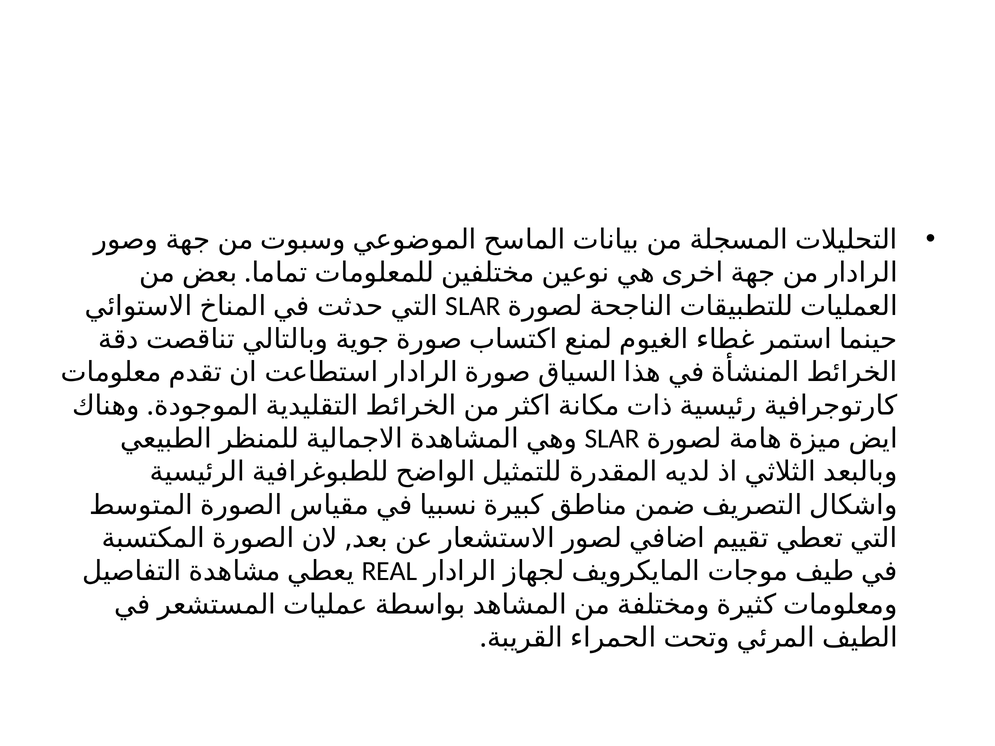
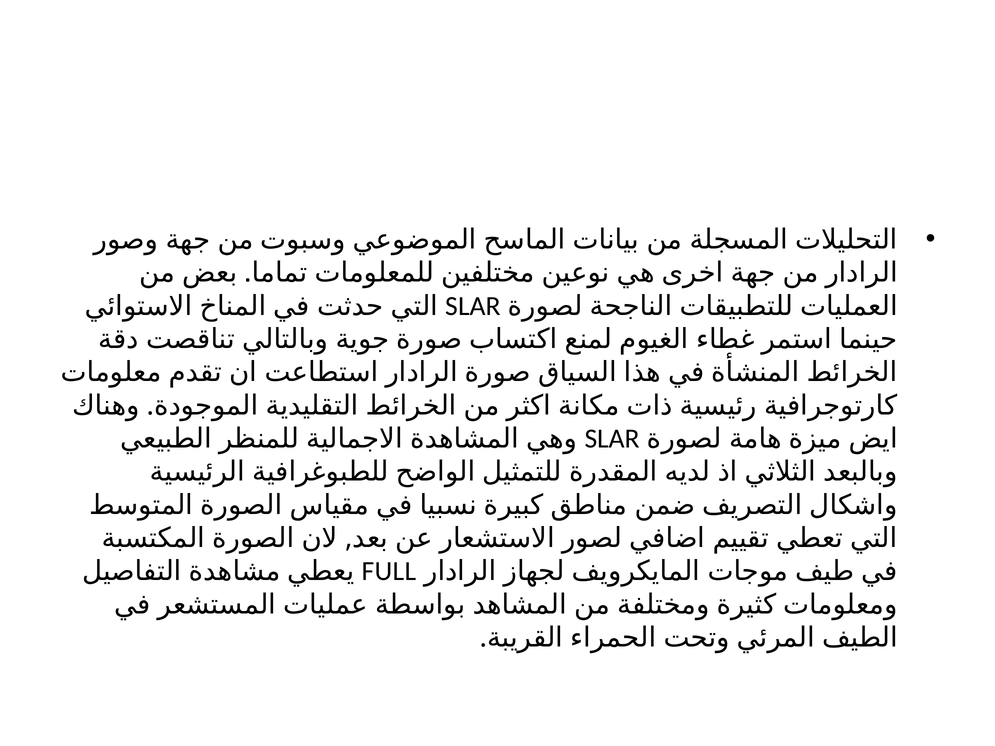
REAL: REAL -> FULL (389, 571)
